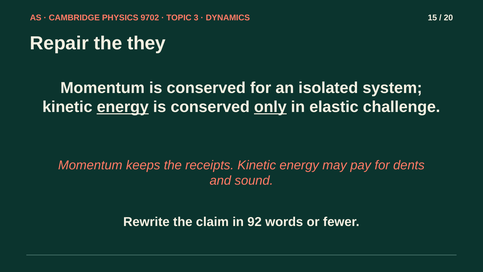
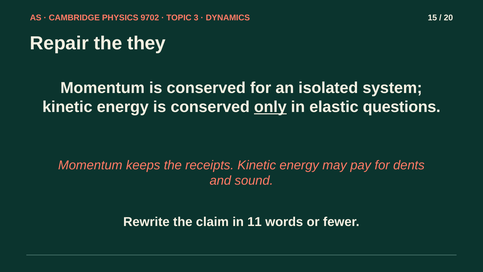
energy underline: present -> none (123, 107)
challenge: challenge -> questions (402, 107)
92: 92 -> 11 (255, 222)
